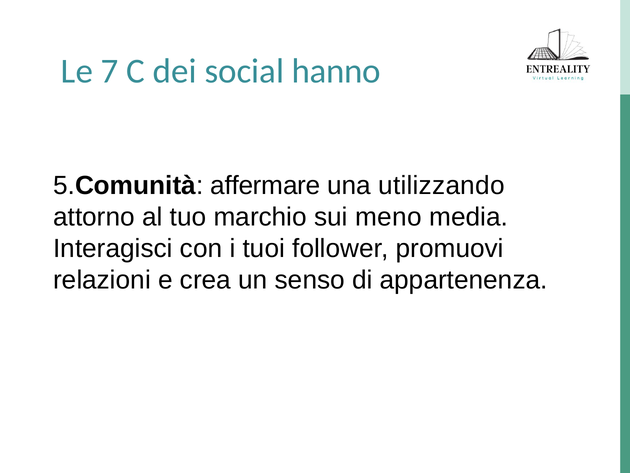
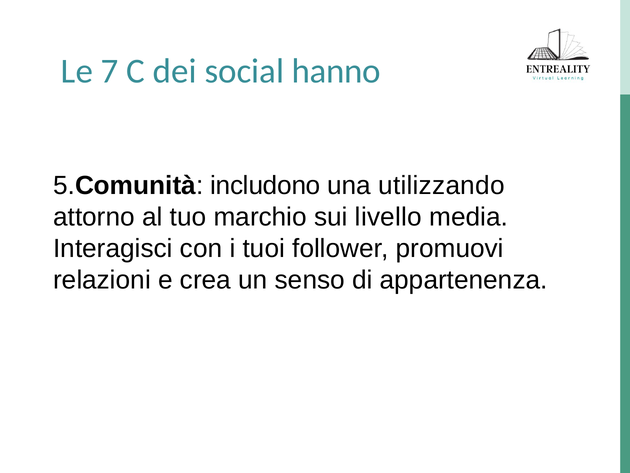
affermare: affermare -> includono (265, 185)
meno: meno -> livello (388, 217)
